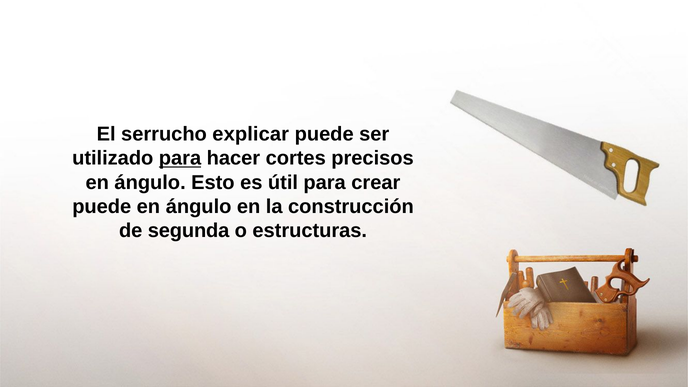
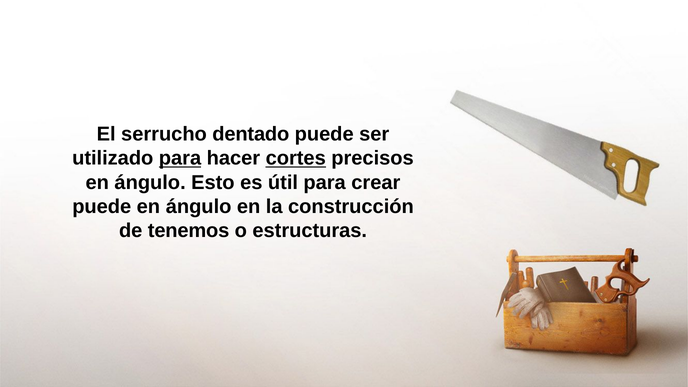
explicar: explicar -> dentado (251, 134)
cortes underline: none -> present (296, 158)
segunda: segunda -> tenemos (189, 231)
